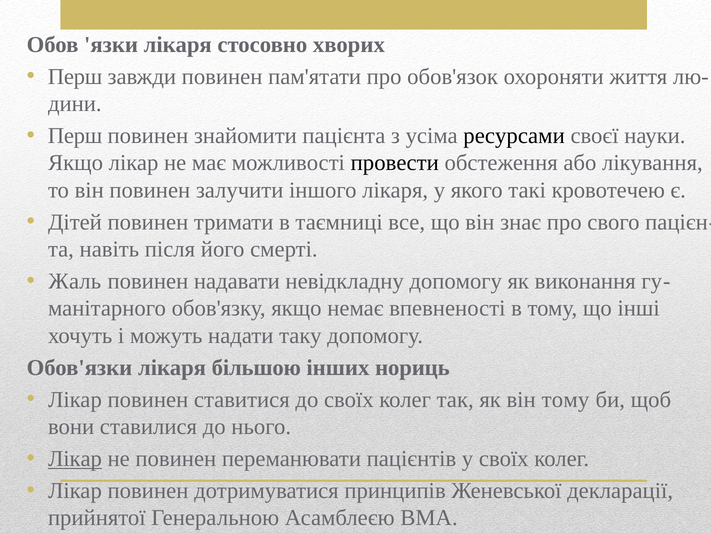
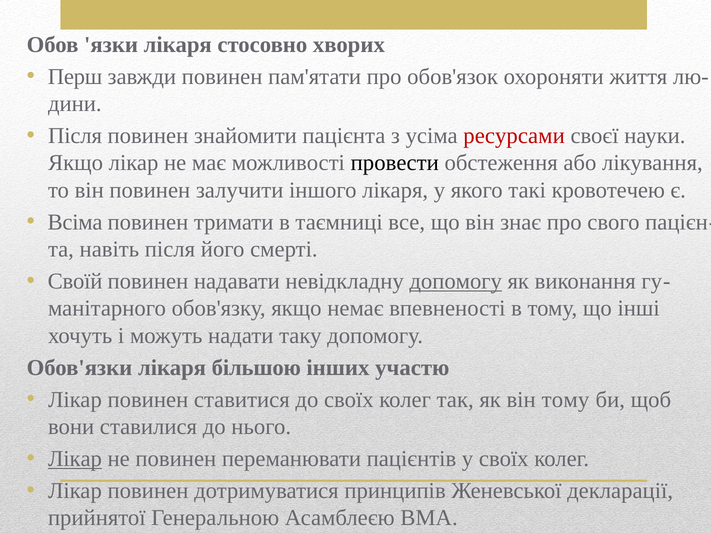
Перш: Перш -> Після (75, 136)
ресурсами colour: black -> red (514, 136)
Дітей: Дітей -> Всіма (75, 222)
Жаль: Жаль -> Своїй (75, 281)
допомогу underline: none -> present (456, 281)
нориць: нориць -> участю (412, 368)
